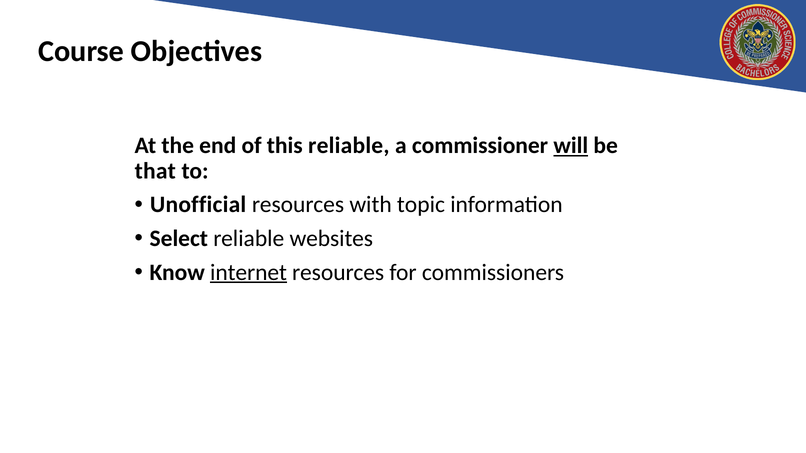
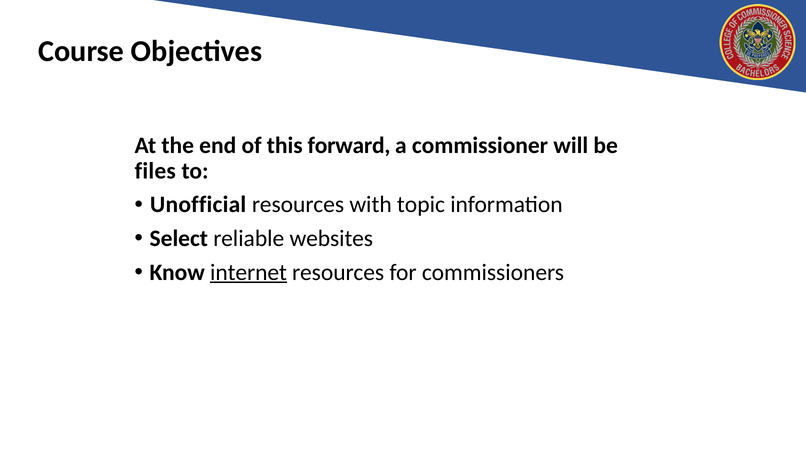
this reliable: reliable -> forward (349, 146)
will underline: present -> none (571, 146)
that: that -> files (155, 171)
